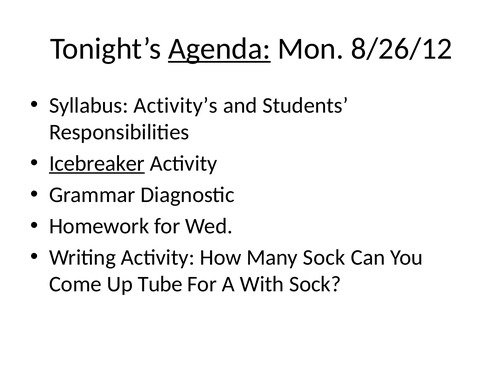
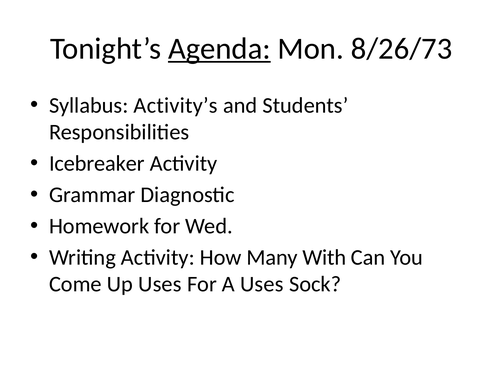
8/26/12: 8/26/12 -> 8/26/73 (402, 49)
Icebreaker underline: present -> none (97, 164)
Many Sock: Sock -> With (324, 258)
Up Tube: Tube -> Uses (160, 284)
A With: With -> Uses (262, 284)
